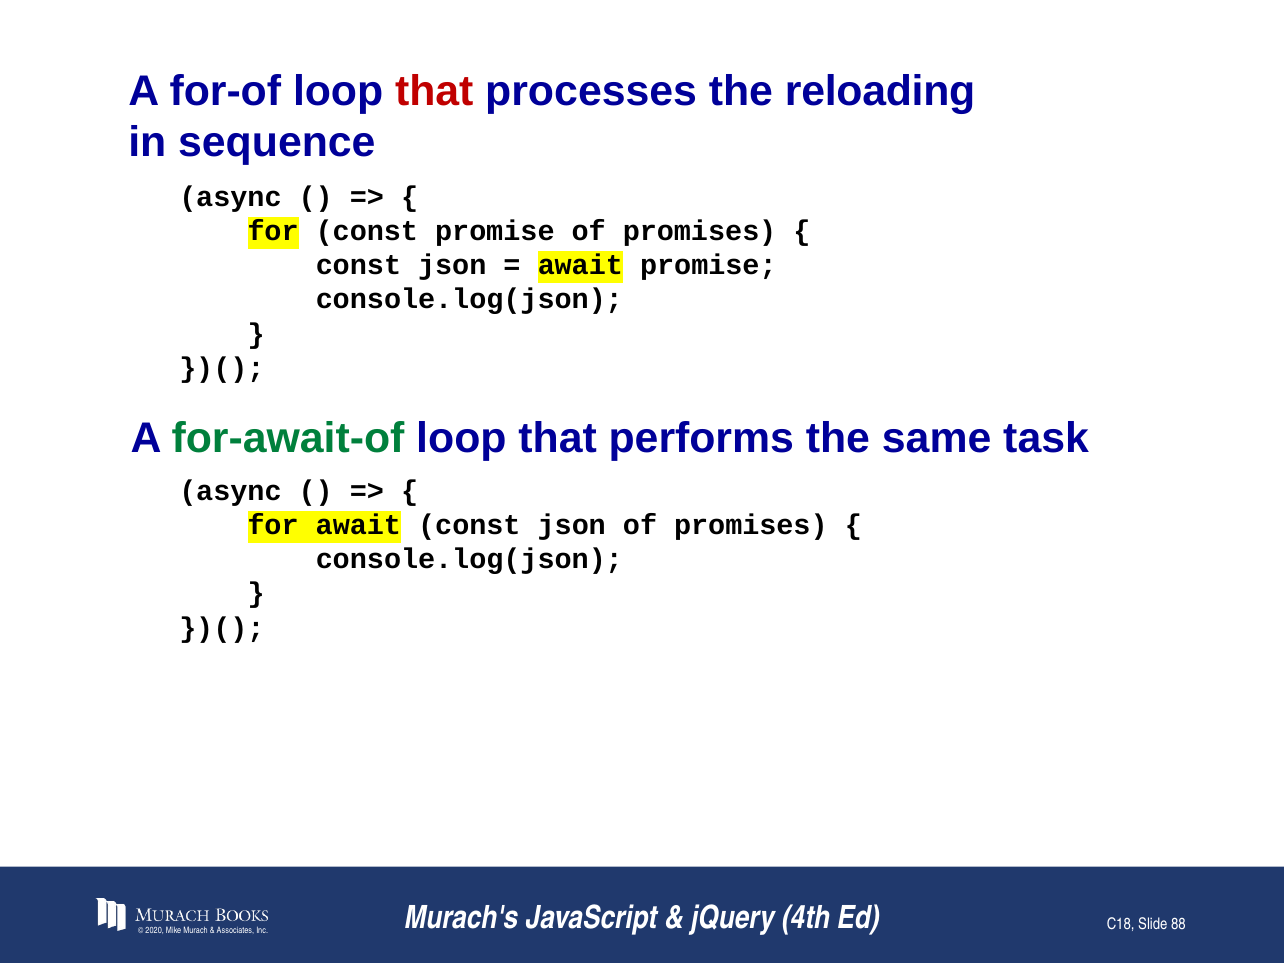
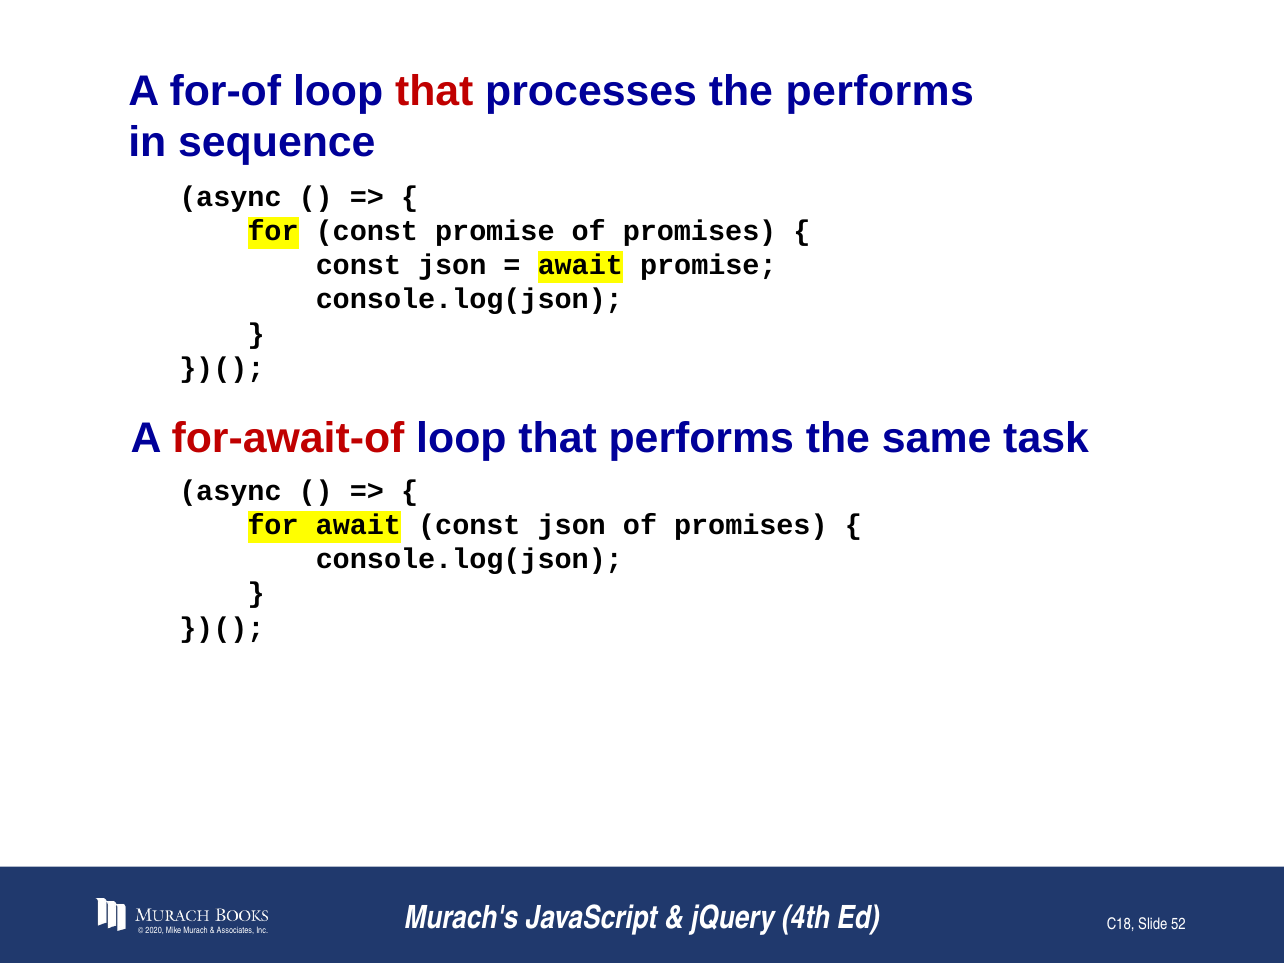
the reloading: reloading -> performs (880, 91)
for-await-of colour: green -> red (288, 438)
88: 88 -> 52 (1178, 924)
